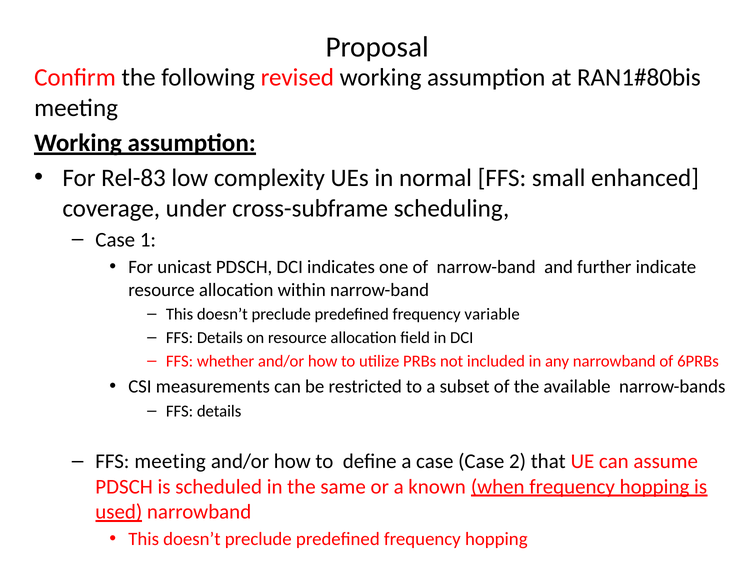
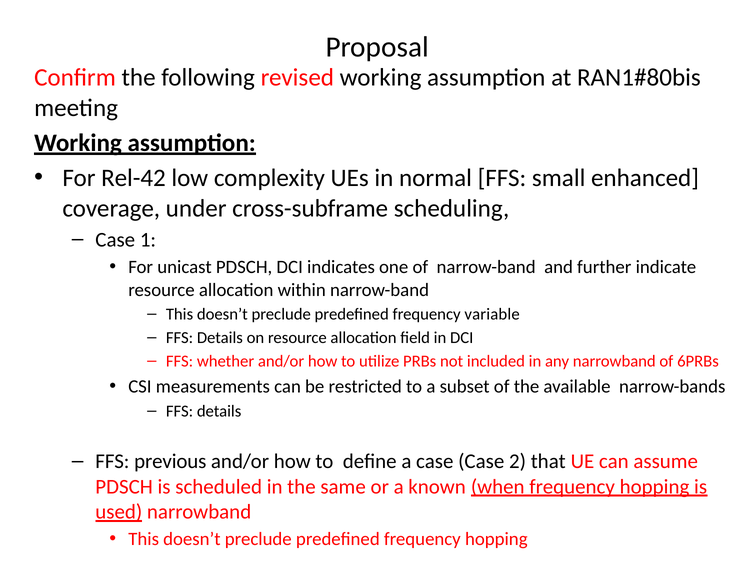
Rel-83: Rel-83 -> Rel-42 (133, 178)
FFS meeting: meeting -> previous (170, 461)
